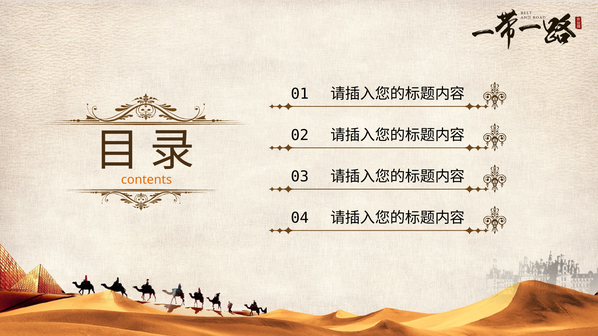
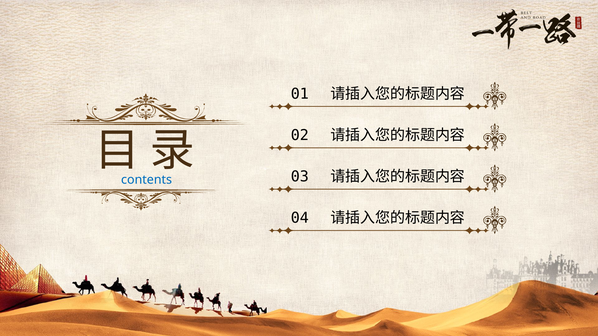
contents colour: orange -> blue (147, 180)
